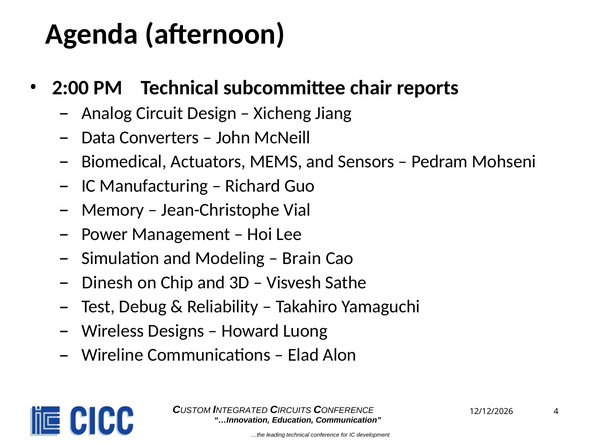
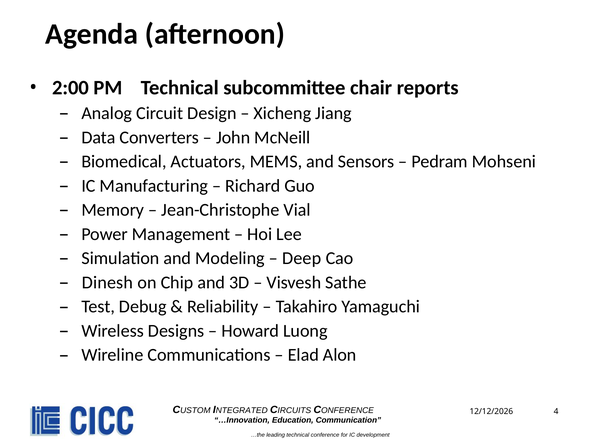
Brain: Brain -> Deep (302, 258)
